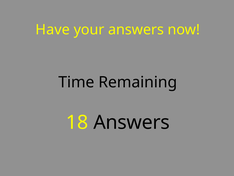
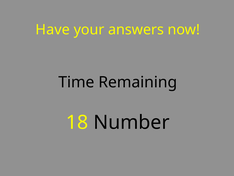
18 Answers: Answers -> Number (131, 122)
